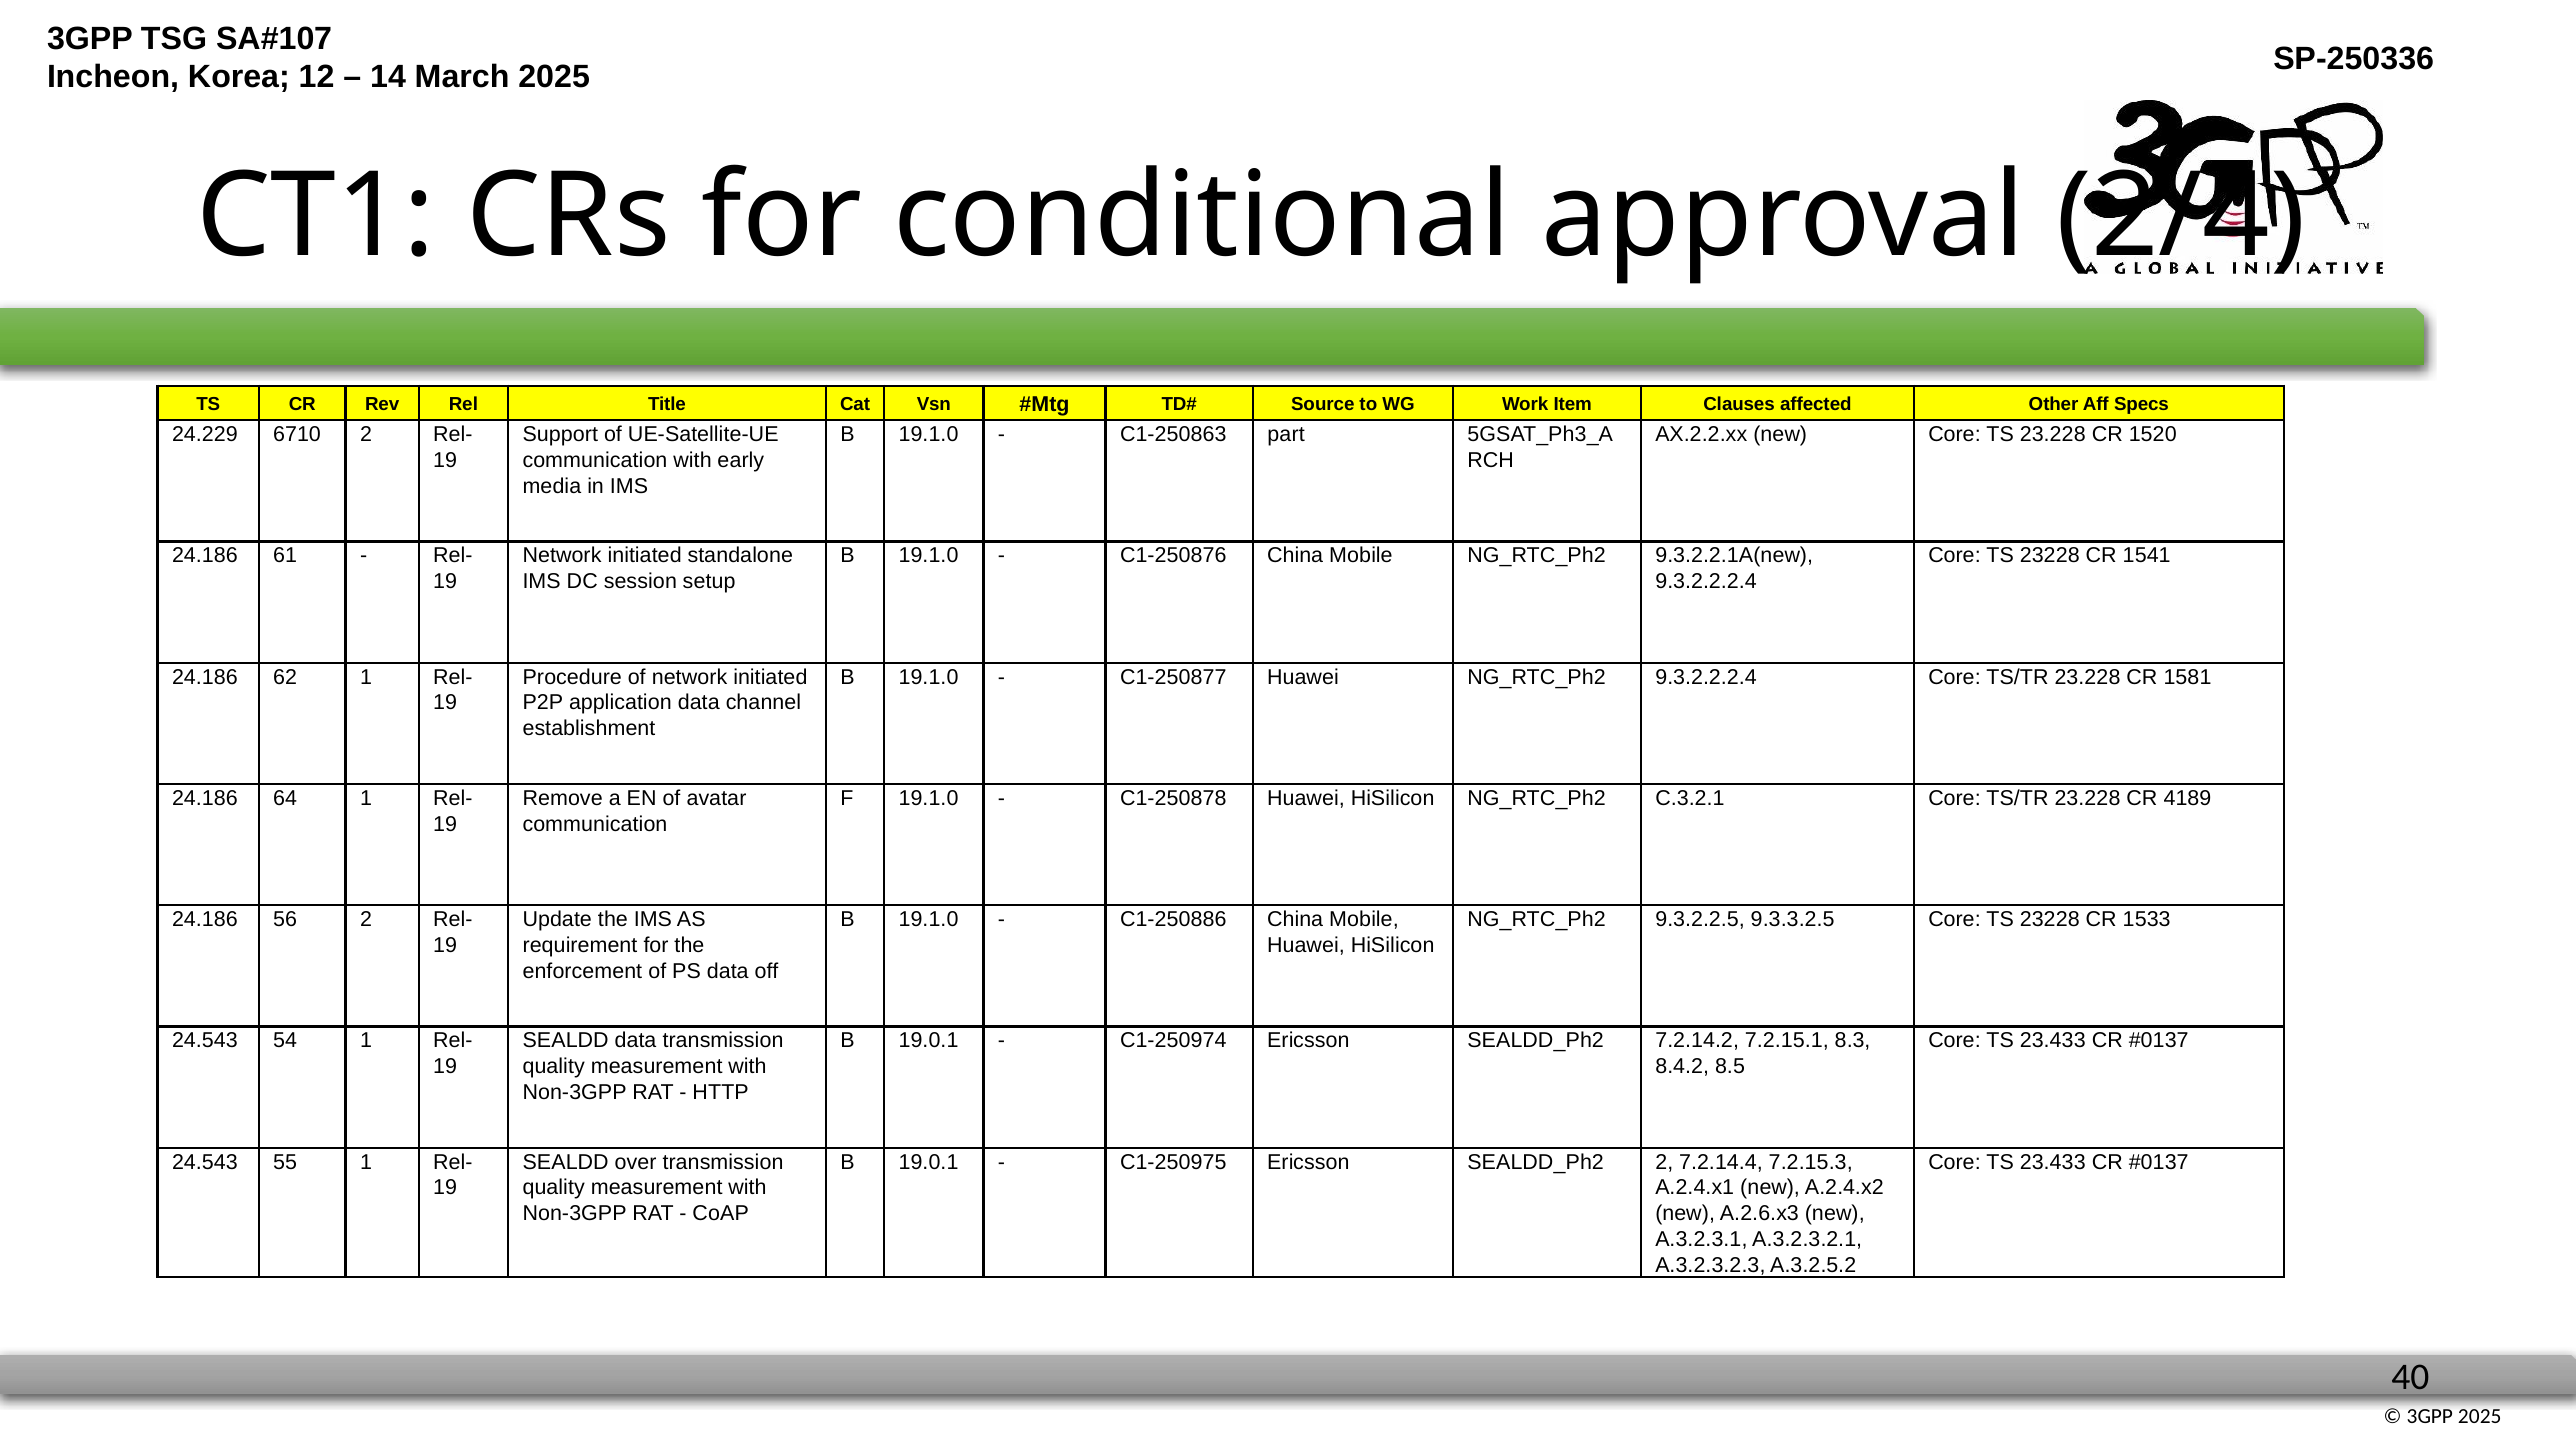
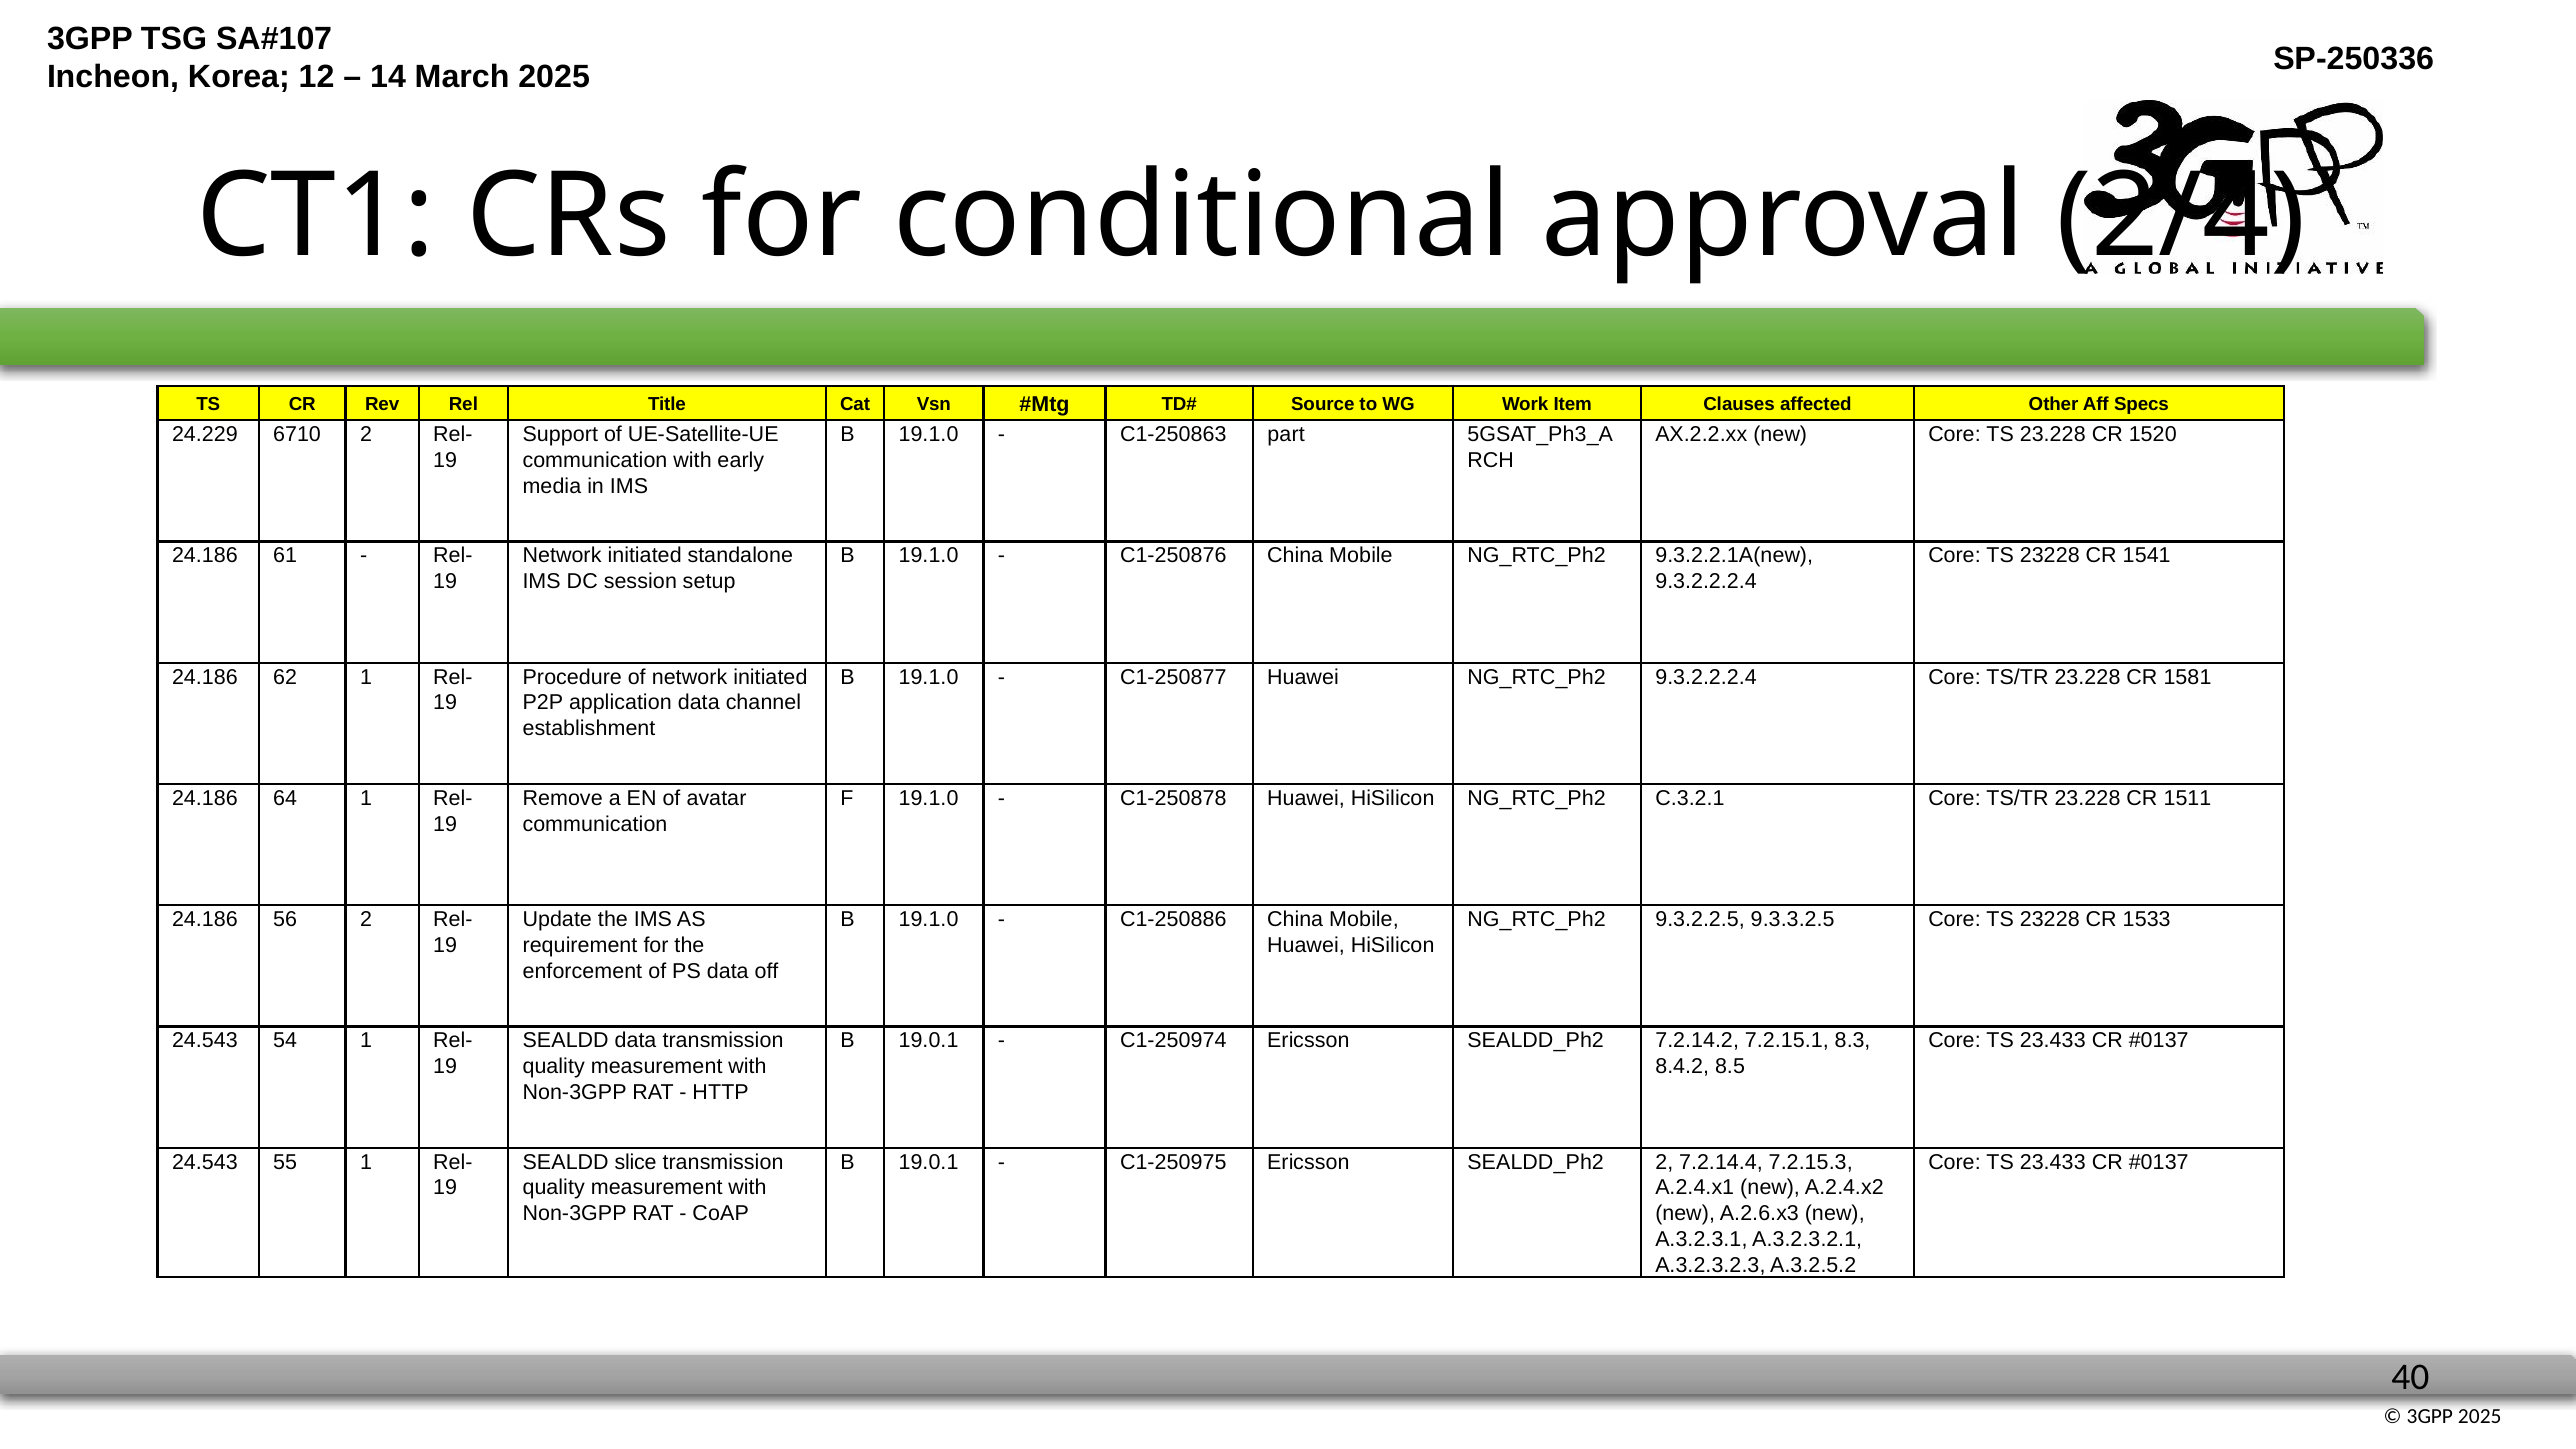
4189: 4189 -> 1511 (2187, 798)
over: over -> slice (636, 1162)
